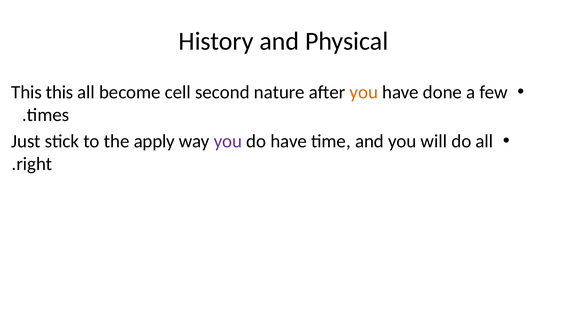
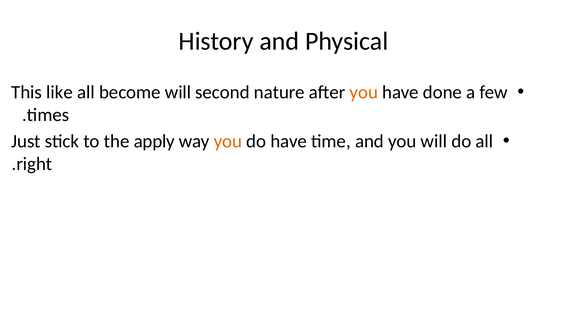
This this: this -> like (60, 92)
become cell: cell -> will (178, 92)
you colour: purple -> orange (228, 141)
